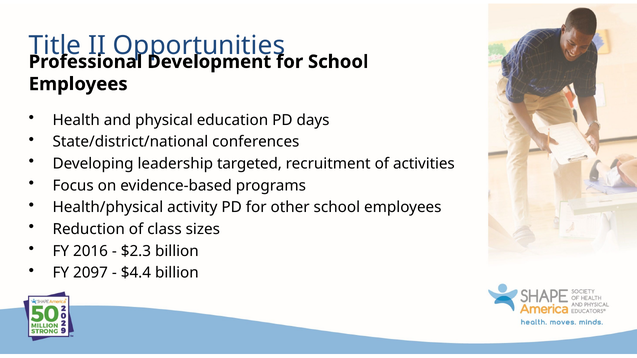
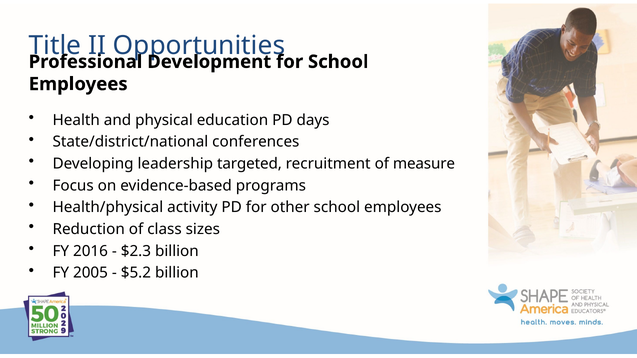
activities: activities -> measure (424, 164)
2097: 2097 -> 2005 (90, 273)
$4.4: $4.4 -> $5.2 (136, 273)
